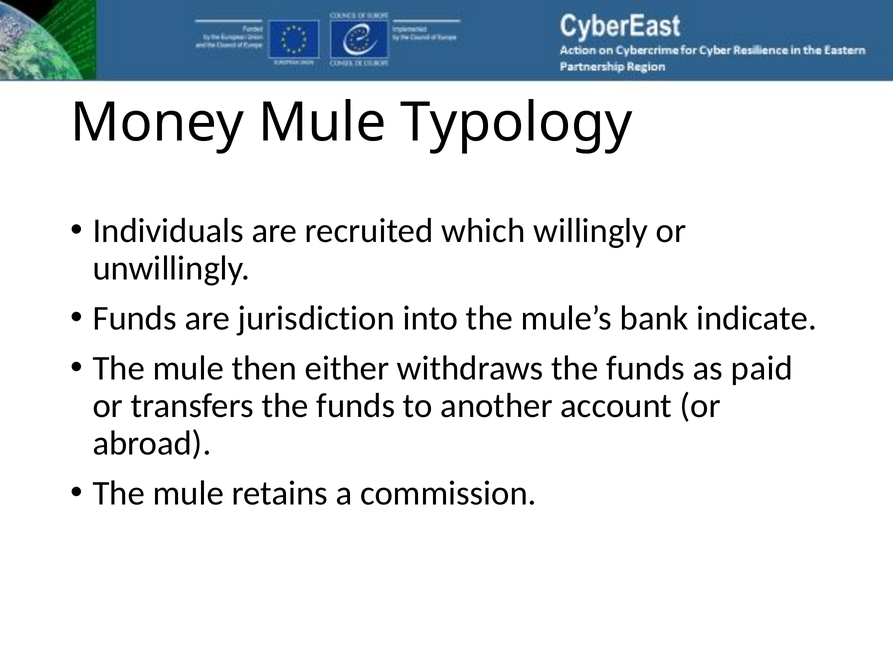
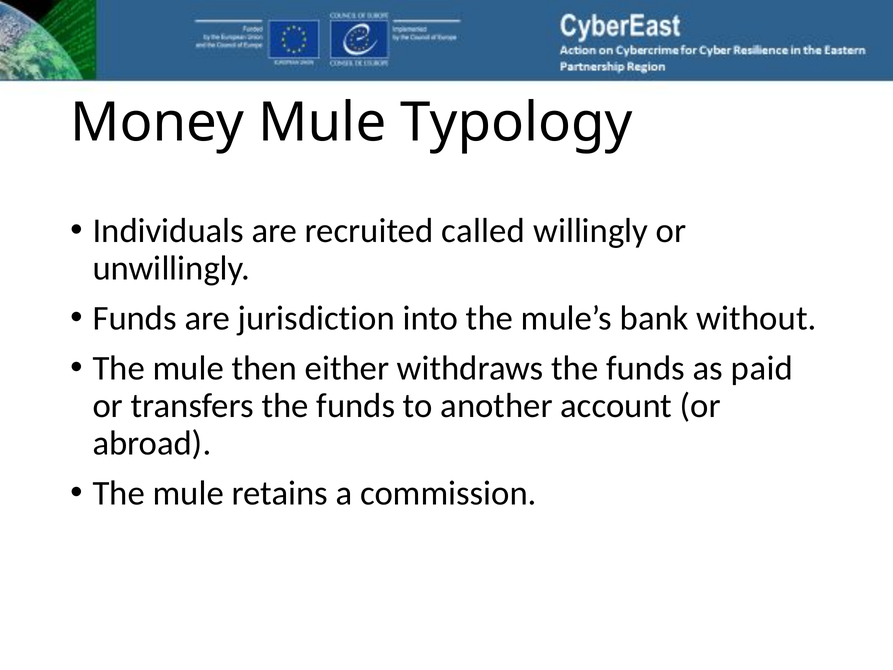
which: which -> called (483, 231)
indicate: indicate -> without (757, 318)
